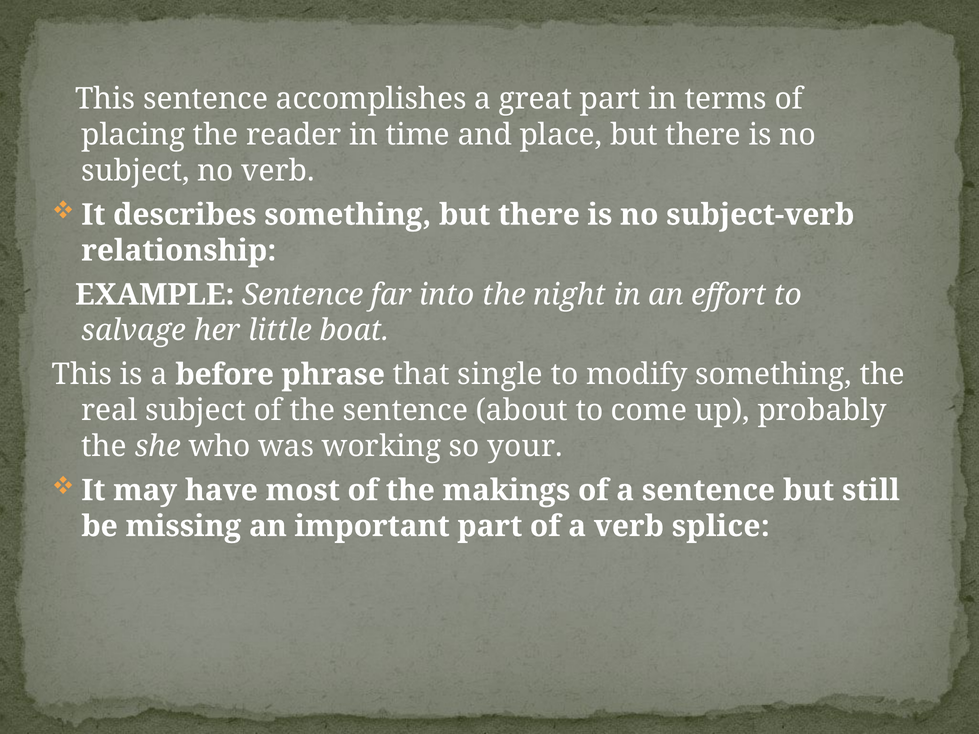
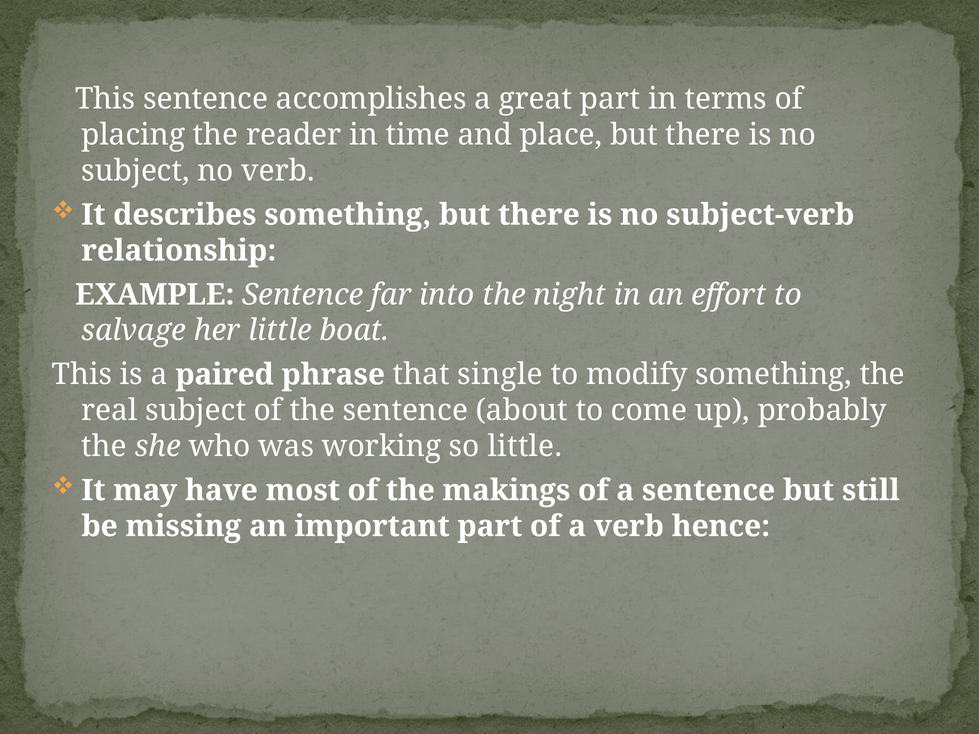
before: before -> paired (225, 375)
so your: your -> little (525, 446)
splice: splice -> hence (721, 526)
